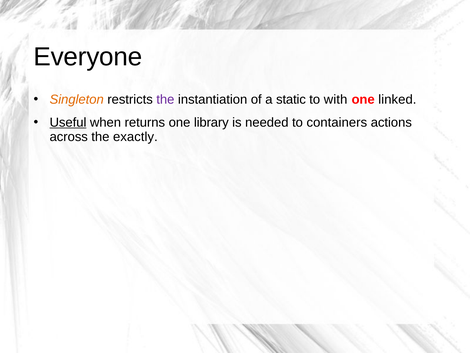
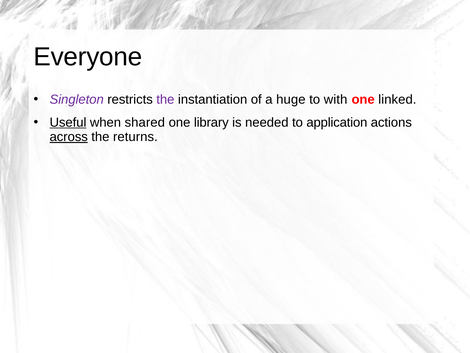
Singleton colour: orange -> purple (77, 99)
static: static -> huge (291, 99)
returns: returns -> shared (145, 122)
containers: containers -> application (337, 122)
across underline: none -> present (69, 137)
exactly: exactly -> returns (135, 137)
